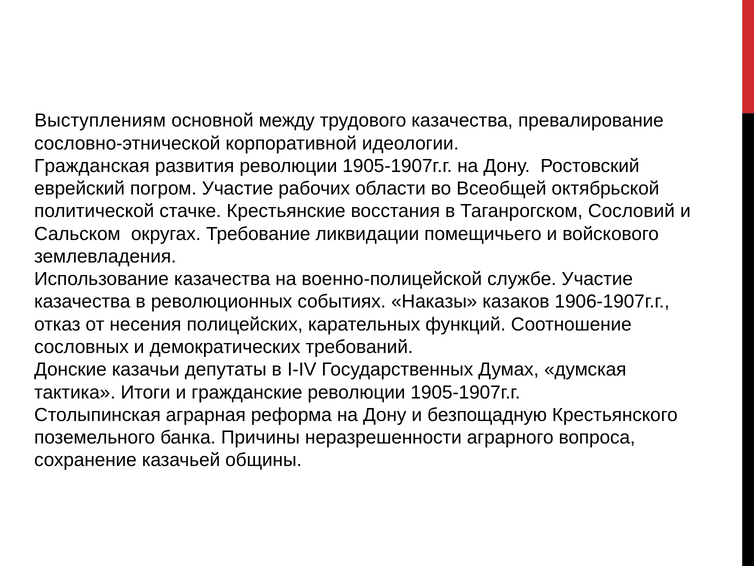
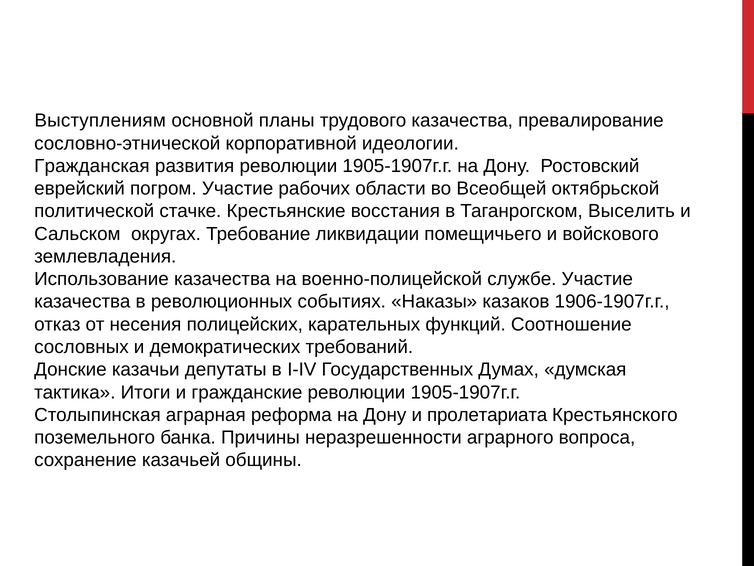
между: между -> планы (287, 121)
Сословий: Сословий -> Выселить (631, 211)
безпощадную: безпощадную -> пролетариата (487, 415)
